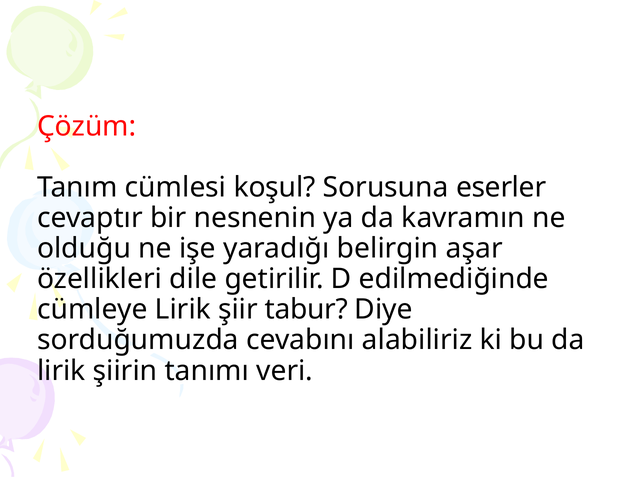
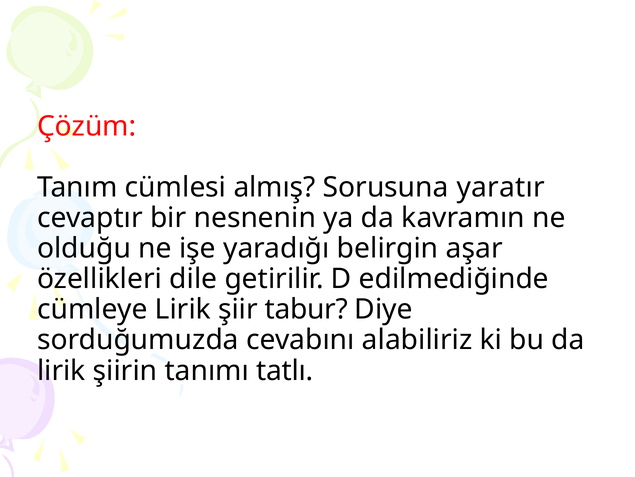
koşul: koşul -> almış (275, 187)
eserler: eserler -> yaratır (501, 187)
veri: veri -> tatlı (285, 370)
